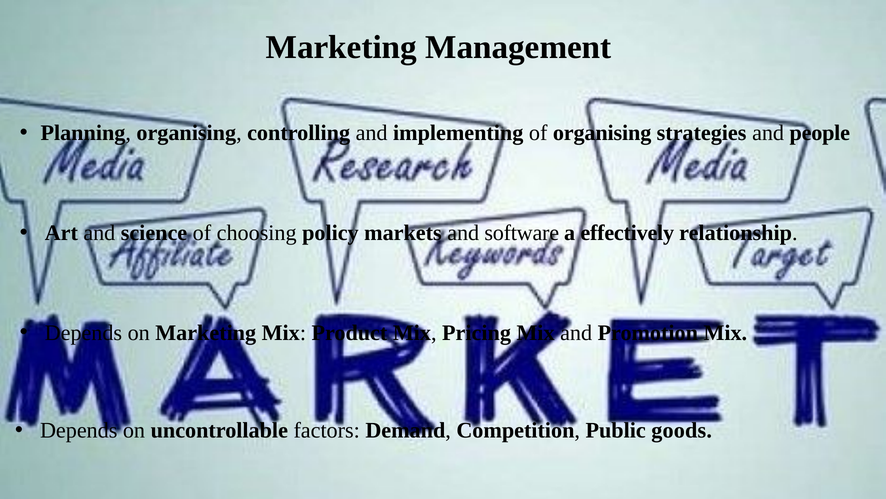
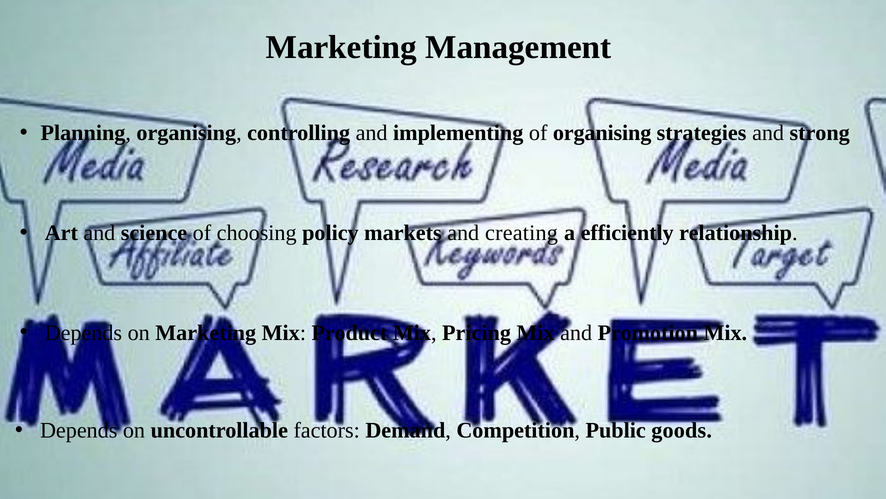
people: people -> strong (820, 133)
software: software -> creating (522, 233)
effectively: effectively -> efficiently (627, 233)
